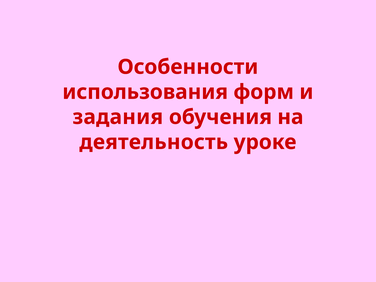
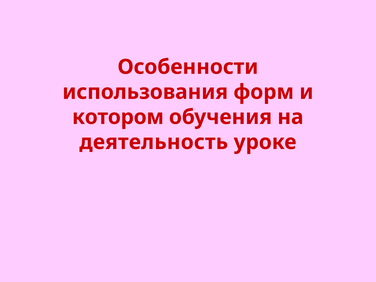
задания: задания -> котором (118, 117)
